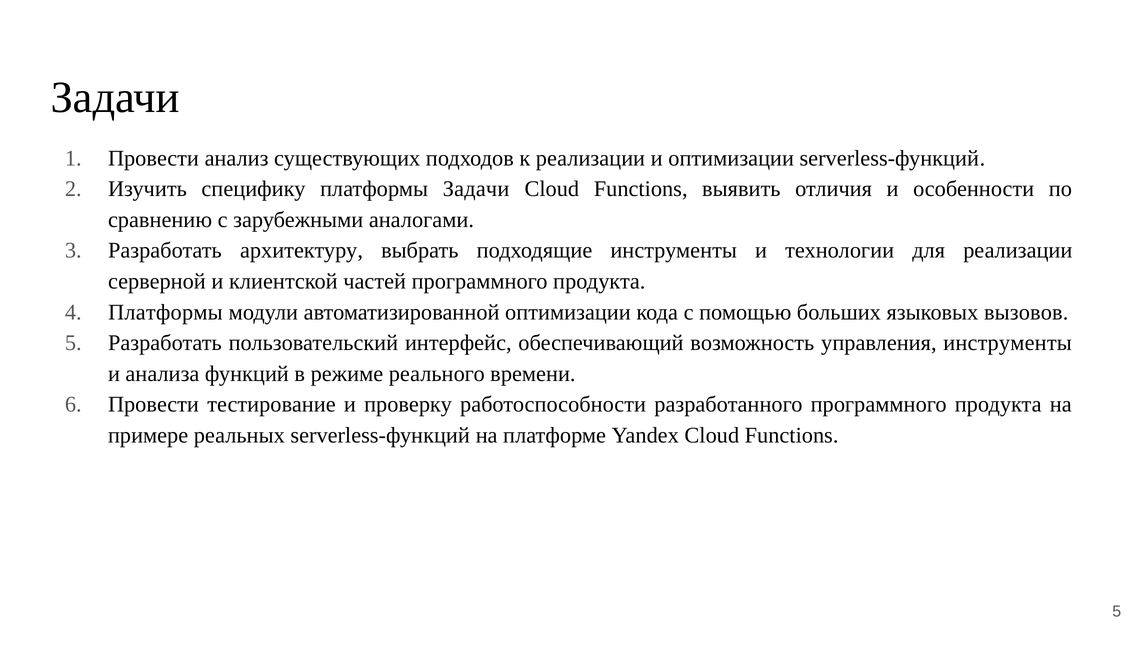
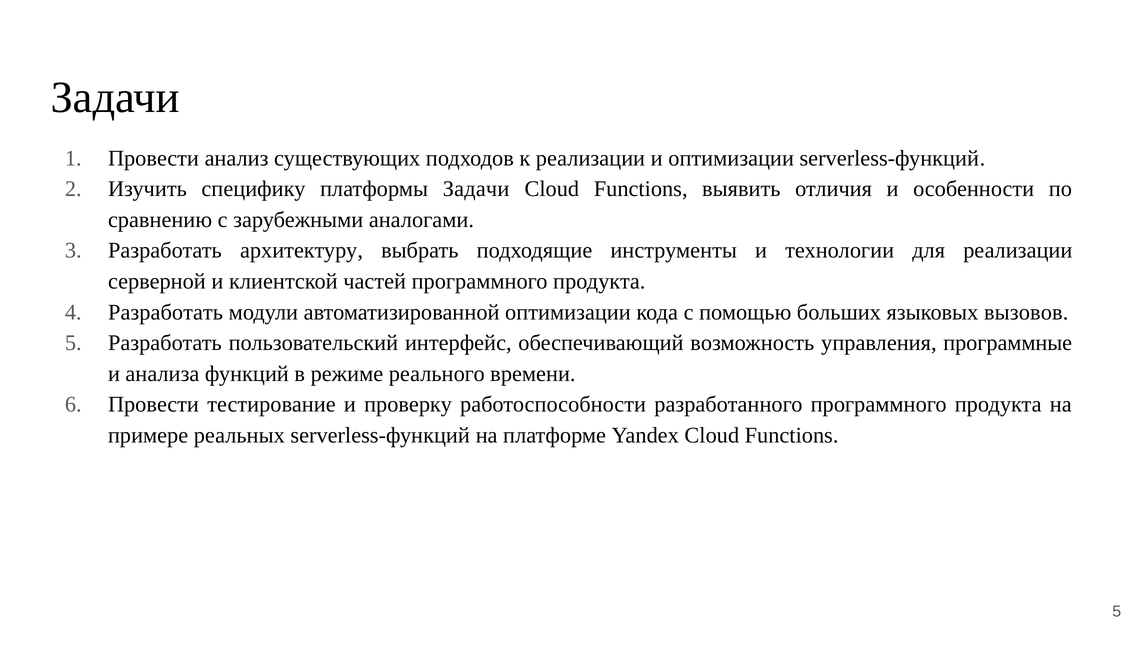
Платформы: Платформы -> Разработать (166, 312)
управления инструменты: инструменты -> программные (1008, 343)
